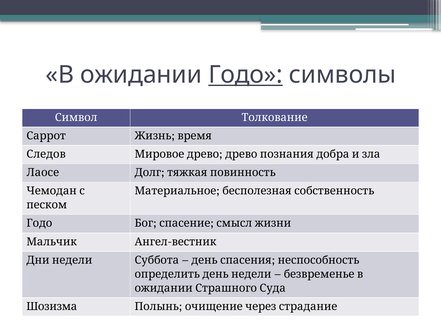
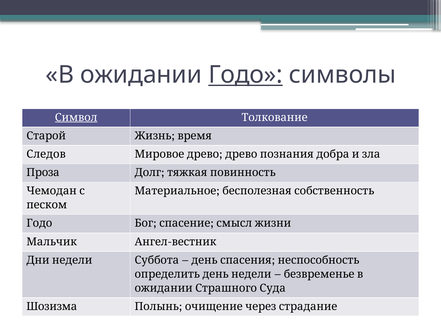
Символ underline: none -> present (76, 117)
Саррот: Саррот -> Старой (46, 136)
Лаосе: Лаосе -> Проза (43, 172)
